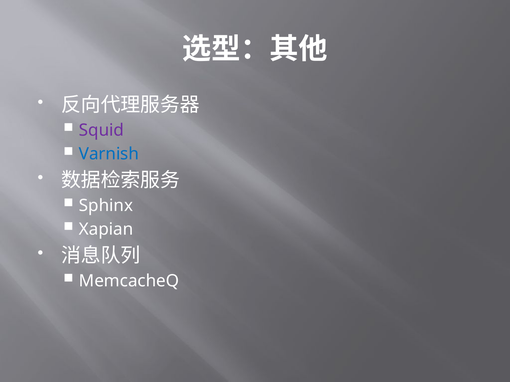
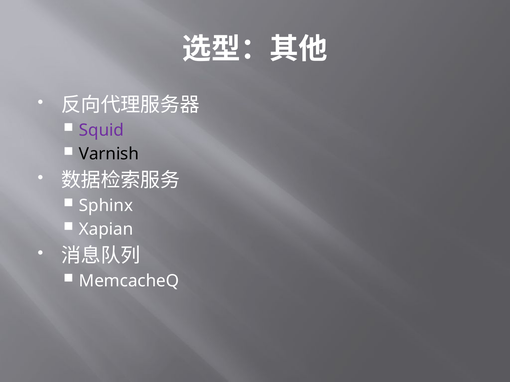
Varnish colour: blue -> black (109, 154)
